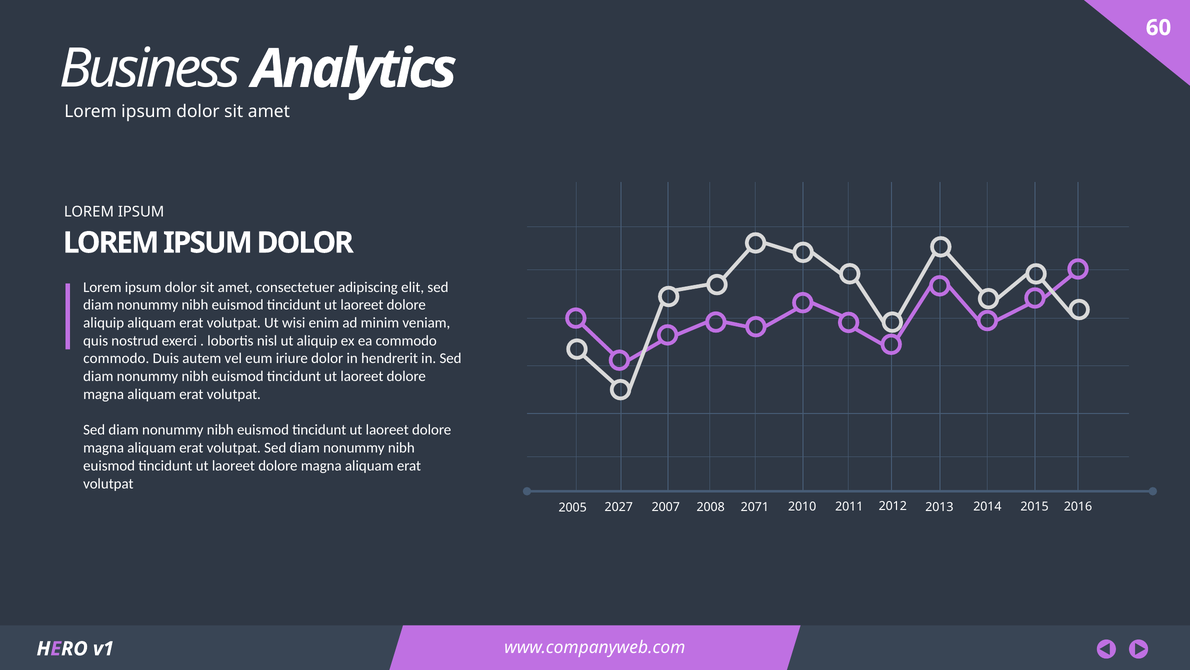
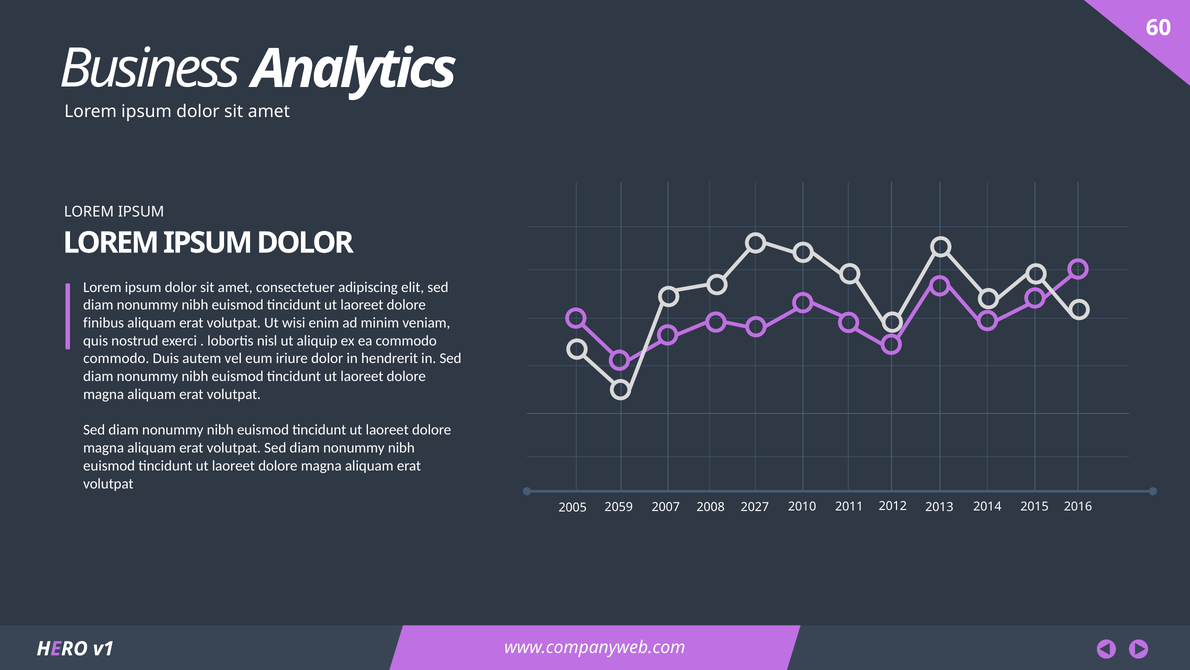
aliquip: aliquip -> finibus (104, 323)
2071: 2071 -> 2027 (755, 506)
2027: 2027 -> 2059 (619, 507)
